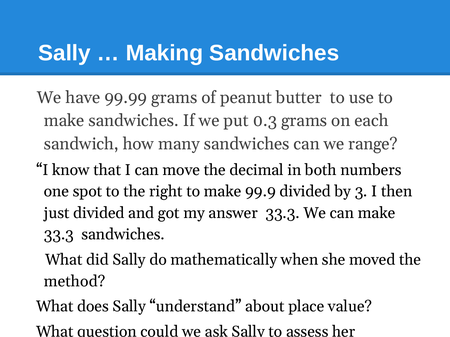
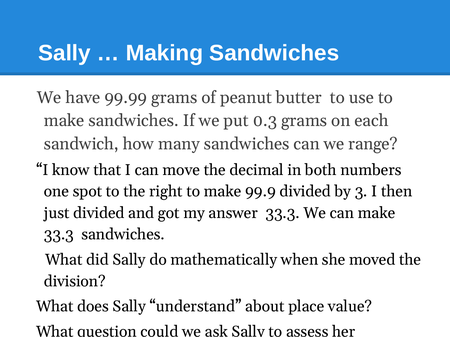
method: method -> division (75, 282)
